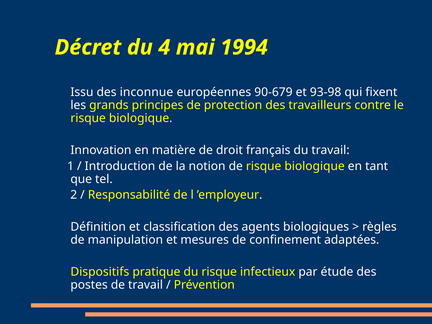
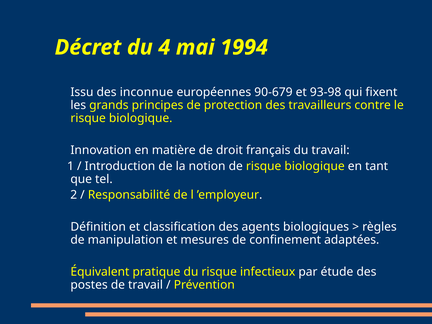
Dispositifs: Dispositifs -> Équivalent (100, 272)
